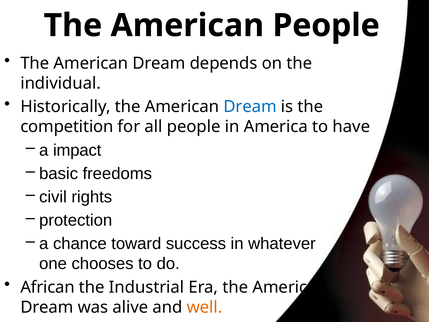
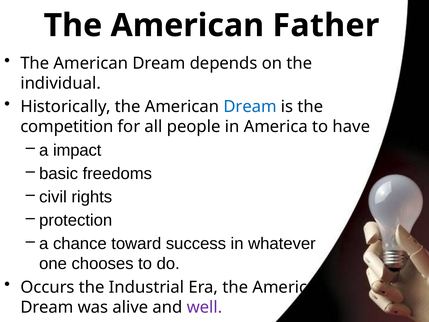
American People: People -> Father (326, 25)
African: African -> Occurs (47, 287)
well colour: orange -> purple (205, 307)
